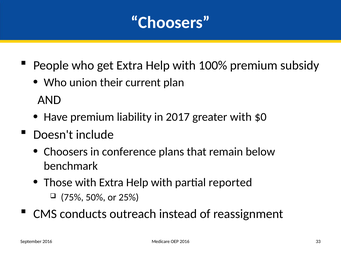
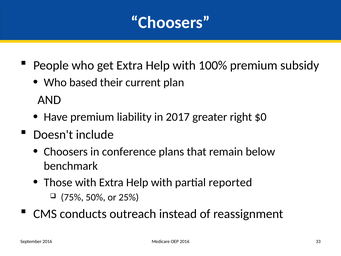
union: union -> based (83, 82)
greater with: with -> right (241, 117)
